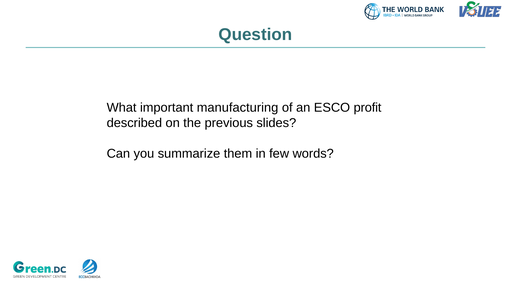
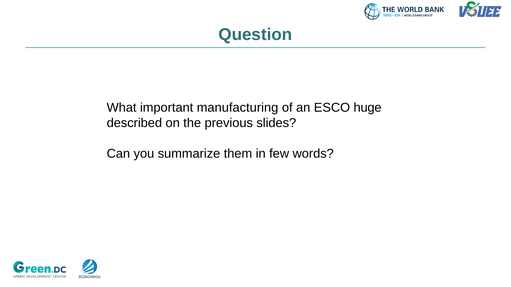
profit: profit -> huge (368, 108)
